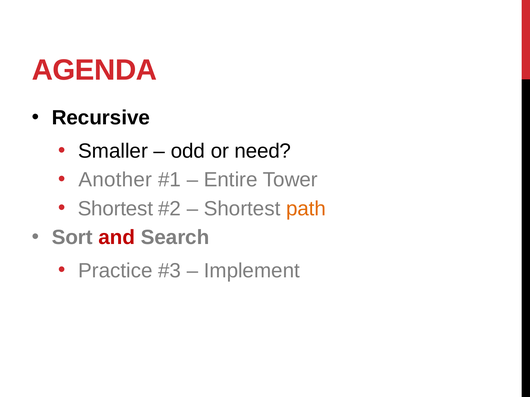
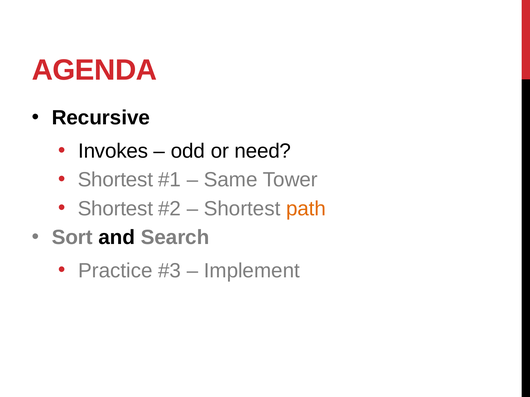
Smaller: Smaller -> Invokes (113, 151)
Another: Another -> Shortest (115, 180)
Entire: Entire -> Same (231, 180)
and colour: red -> black (117, 238)
